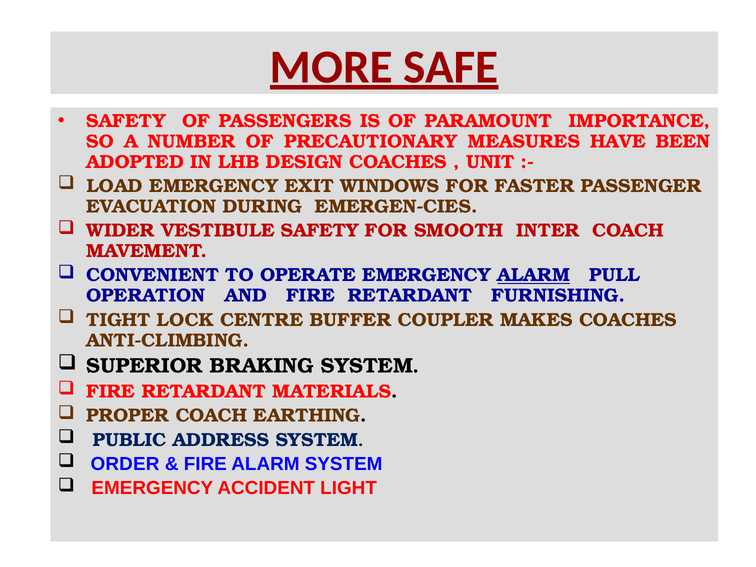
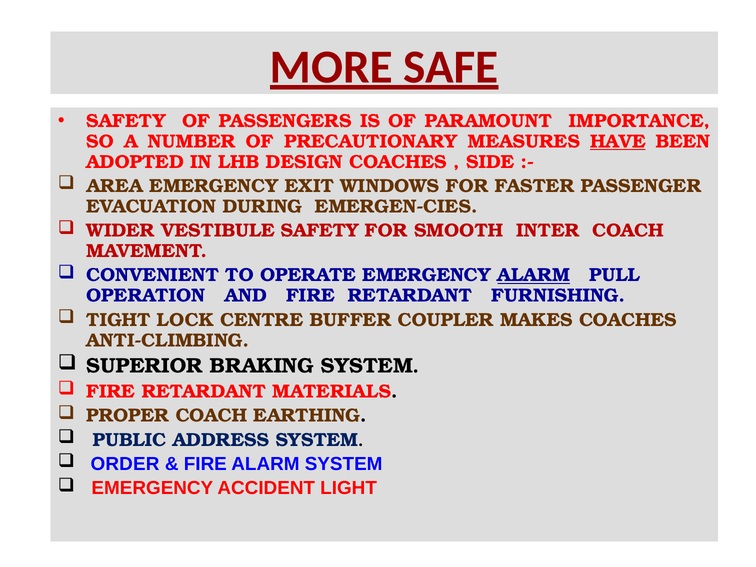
HAVE underline: none -> present (618, 141)
UNIT: UNIT -> SIDE (490, 162)
LOAD: LOAD -> AREA (115, 186)
